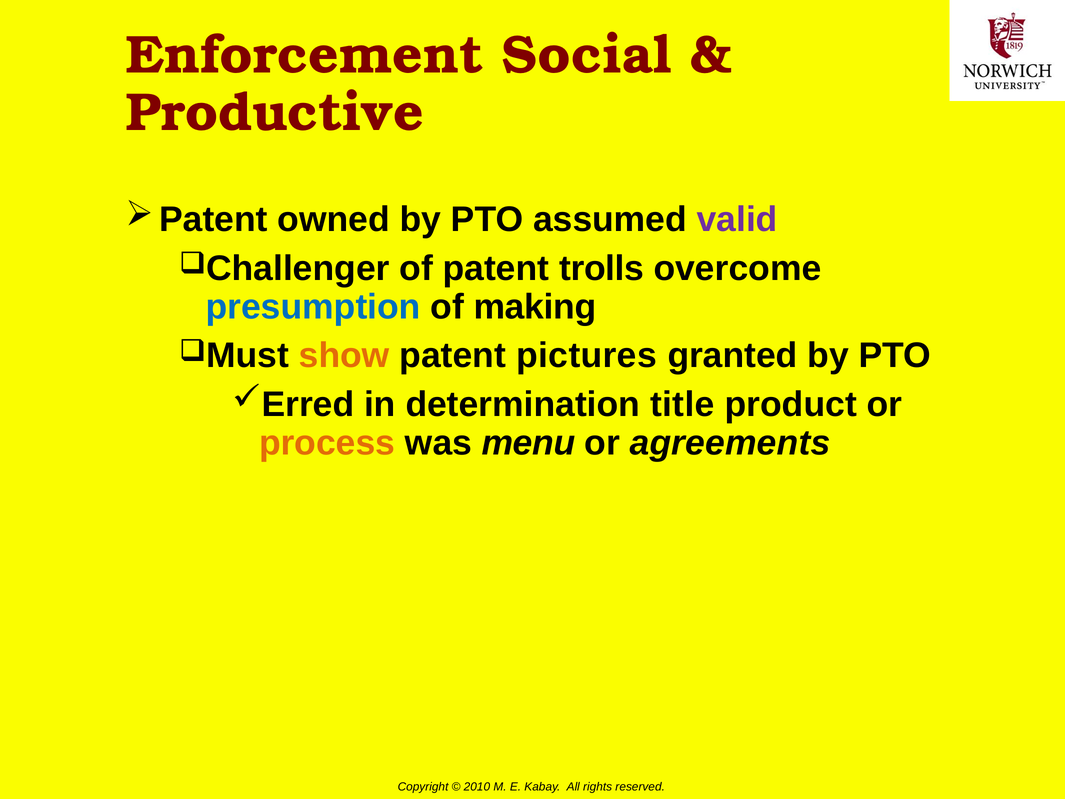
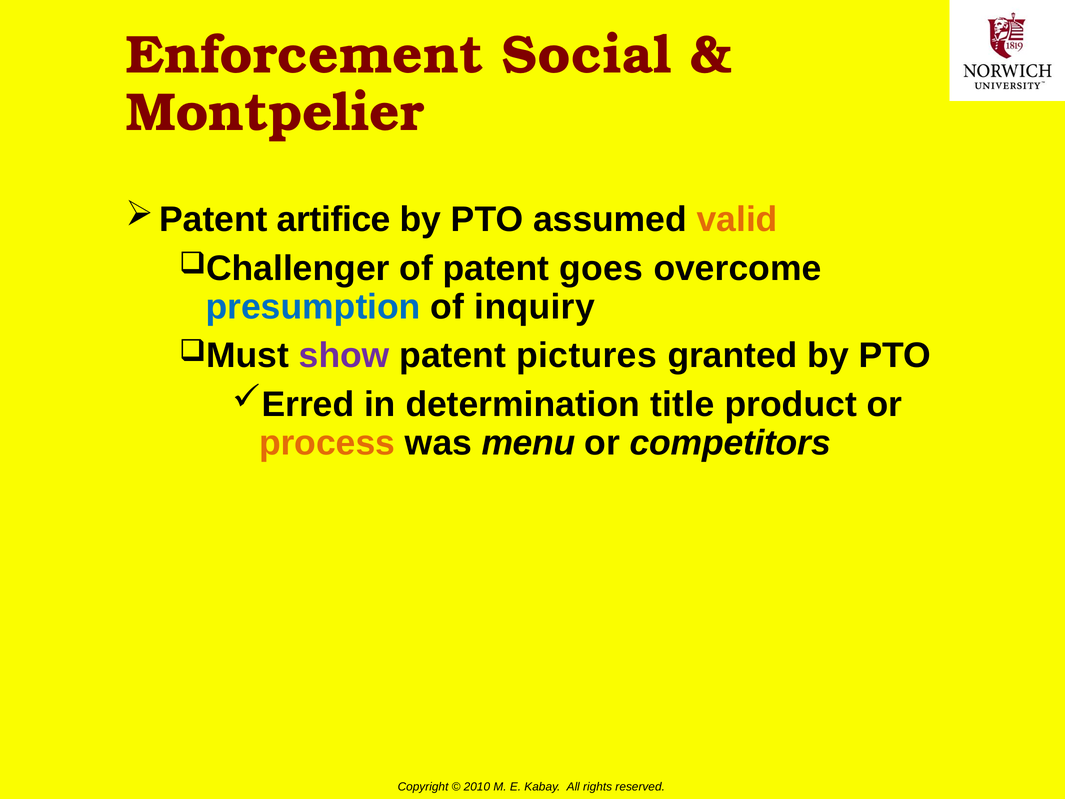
Productive: Productive -> Montpelier (275, 113)
owned: owned -> artifice (334, 219)
valid colour: purple -> orange (737, 219)
trolls: trolls -> goes (601, 268)
making: making -> inquiry (535, 307)
show colour: orange -> purple (344, 356)
agreements: agreements -> competitors (730, 443)
